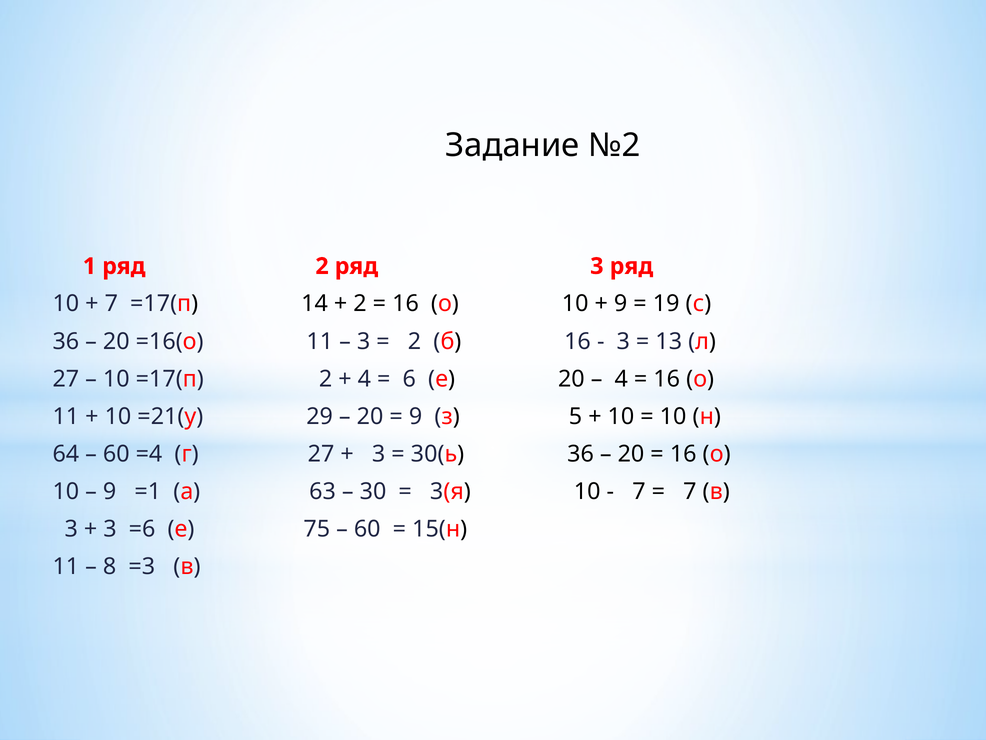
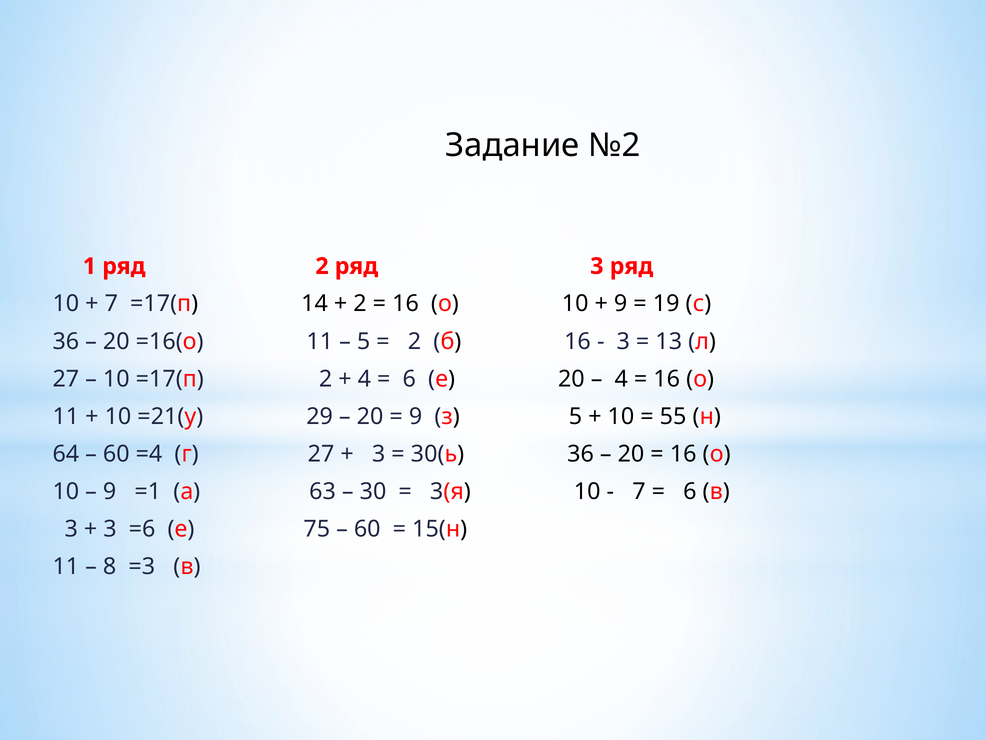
3: 3 -> 5 (364, 341)
10: 10 -> 55 (673, 416)
7: 7 -> 6 (690, 491)
